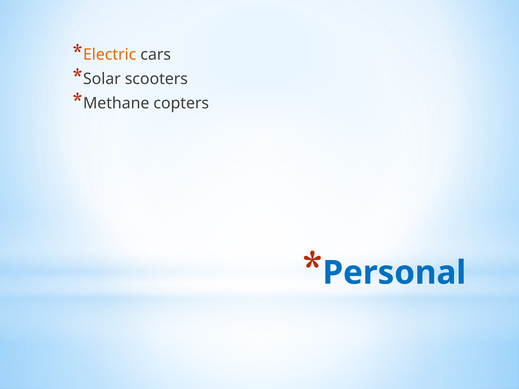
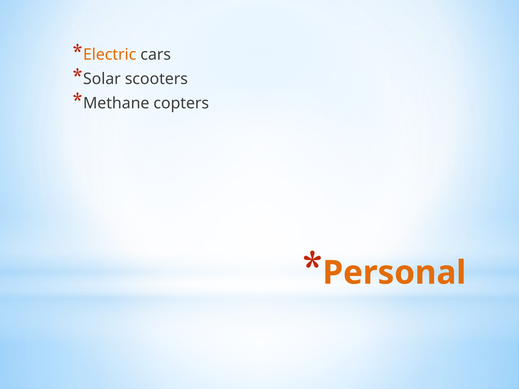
Personal colour: blue -> orange (394, 273)
